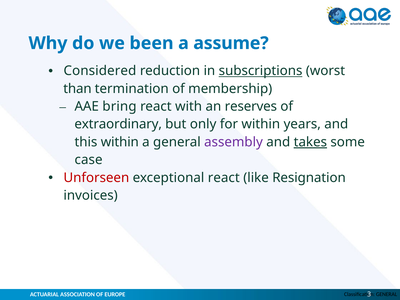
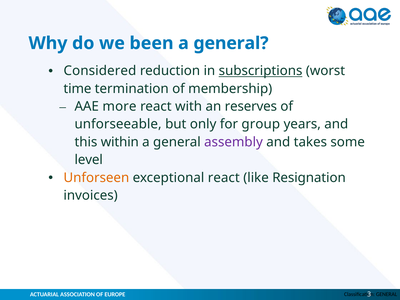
assume: assume -> general (231, 43)
than: than -> time (77, 89)
bring: bring -> more (119, 106)
extraordinary: extraordinary -> unforseeable (118, 124)
for within: within -> group (261, 124)
takes underline: present -> none (310, 142)
case: case -> level (89, 160)
Unforseen colour: red -> orange (96, 178)
